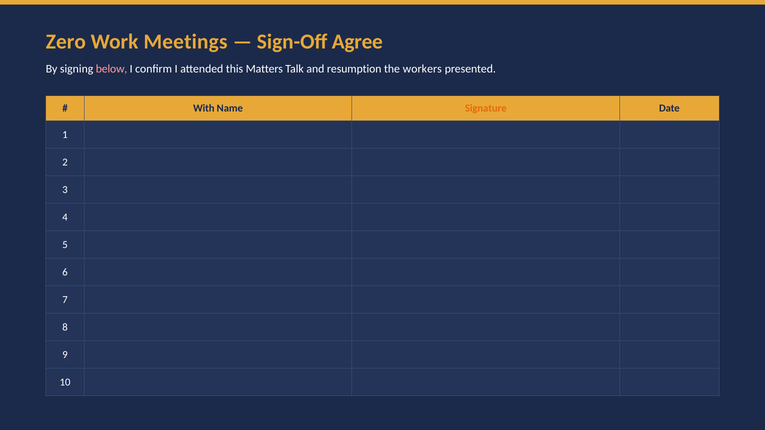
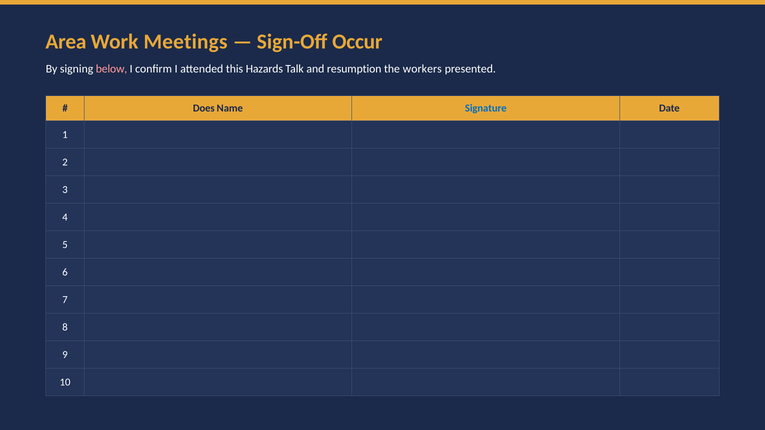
Zero: Zero -> Area (66, 42)
Agree: Agree -> Occur (357, 42)
Matters: Matters -> Hazards (264, 69)
With: With -> Does (204, 108)
Signature colour: orange -> blue (486, 108)
